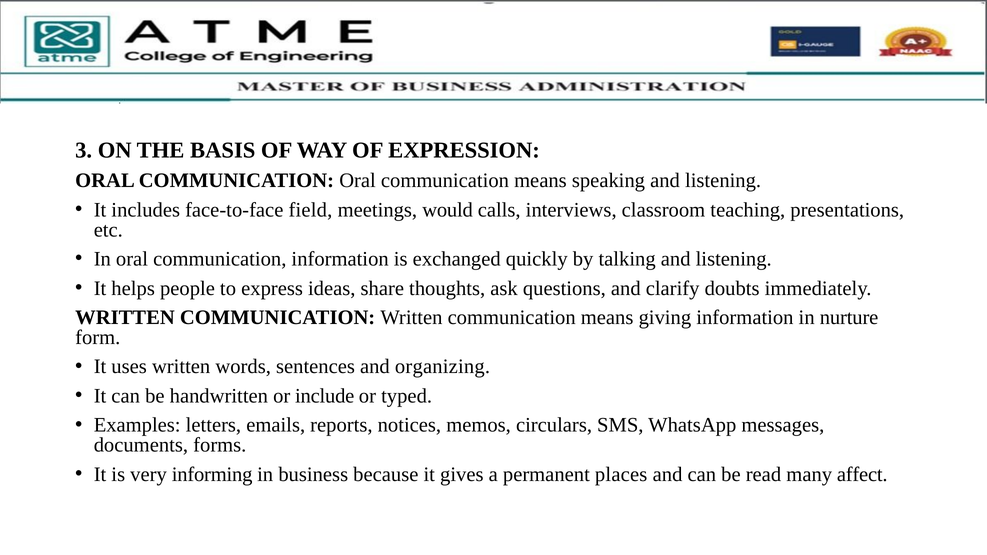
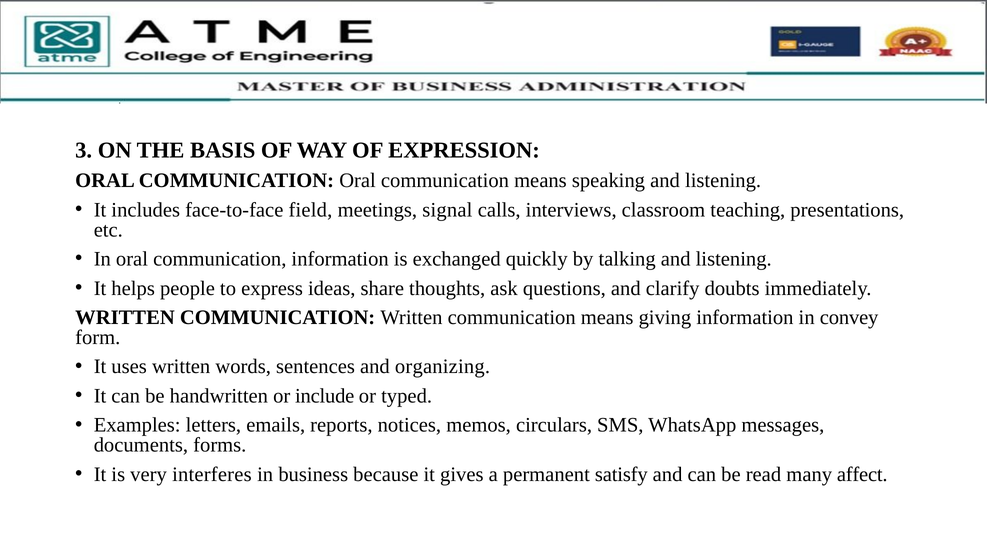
would: would -> signal (447, 210)
nurture: nurture -> convey (849, 318)
informing: informing -> interferes (212, 474)
places: places -> satisfy (621, 474)
